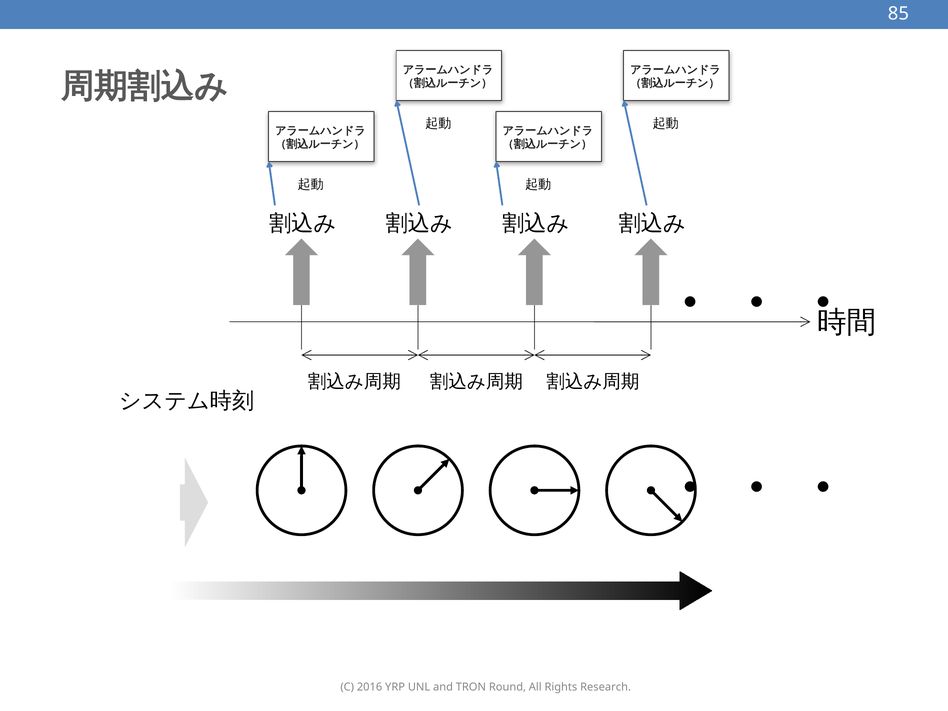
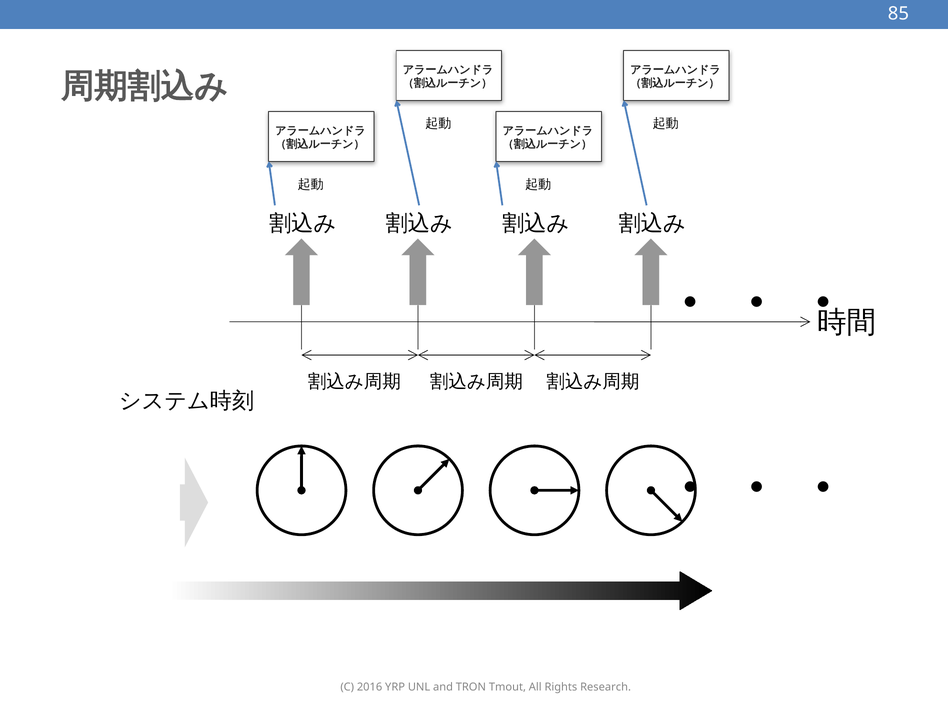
Round: Round -> Tmout (507, 687)
